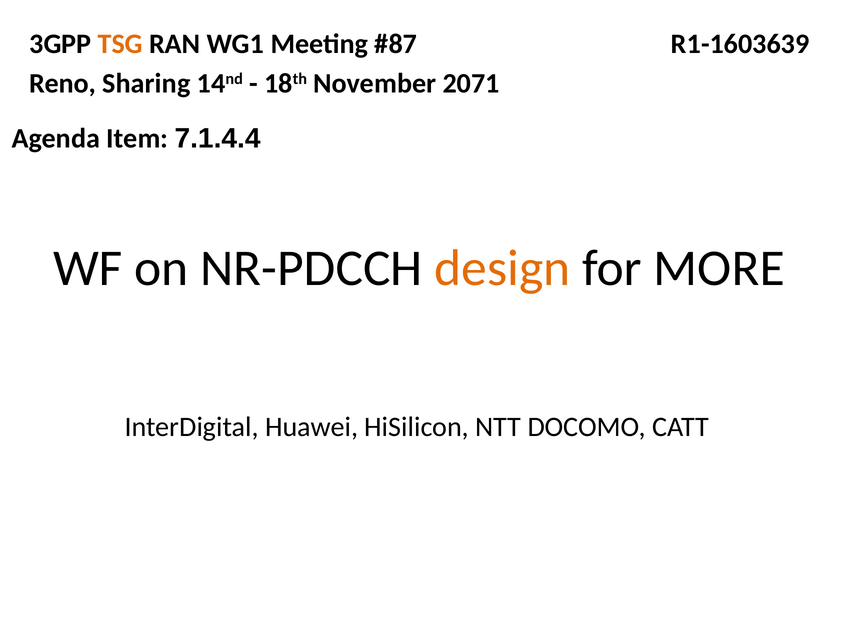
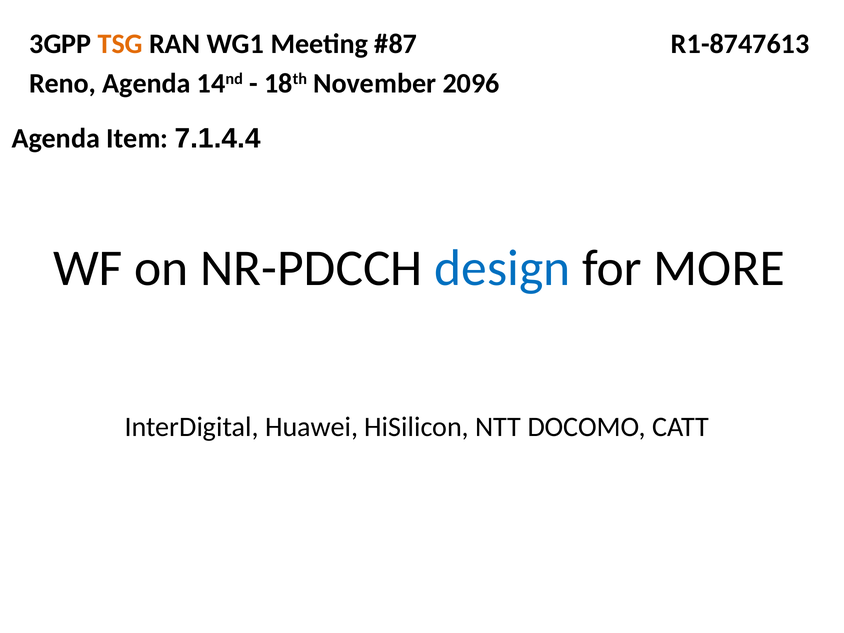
R1-1603639: R1-1603639 -> R1-8747613 (740, 44)
Reno Sharing: Sharing -> Agenda (147, 83)
2071: 2071 -> 2096 (471, 83)
design colour: orange -> blue (502, 268)
